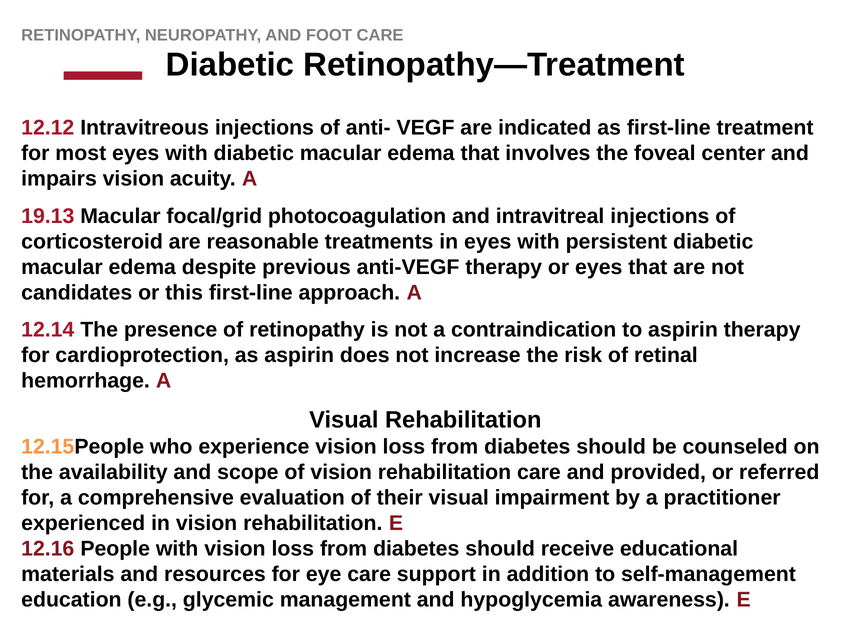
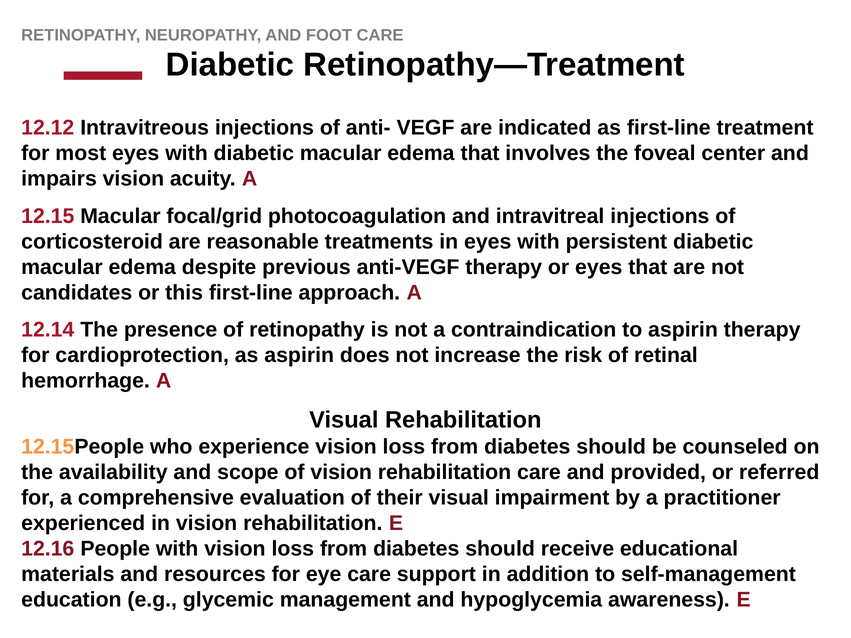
19.13: 19.13 -> 12.15 (48, 216)
